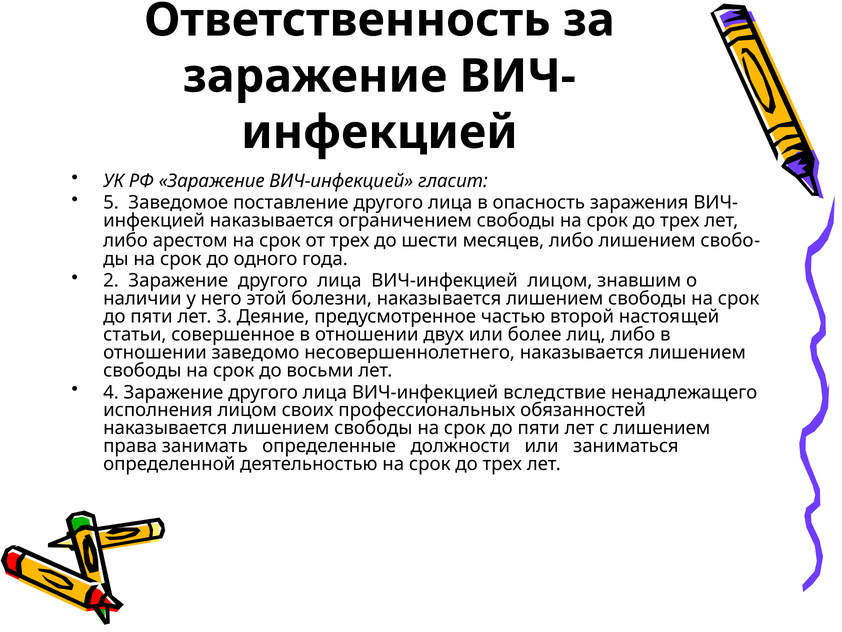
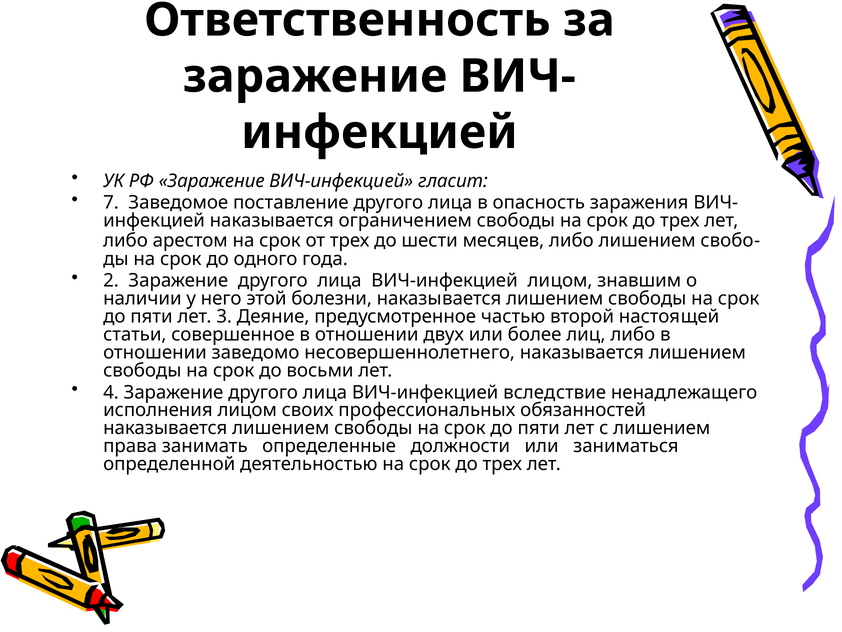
5: 5 -> 7 (111, 203)
